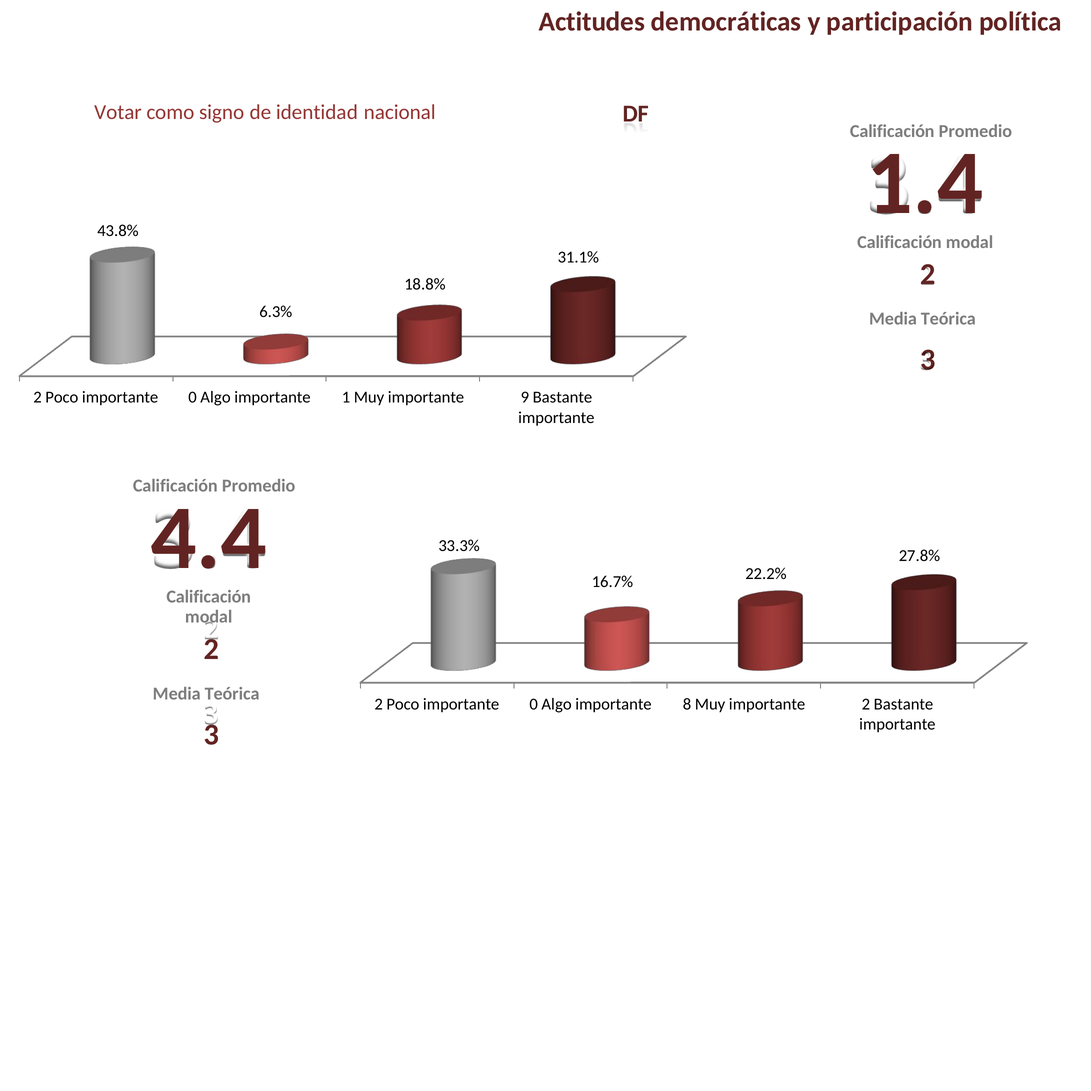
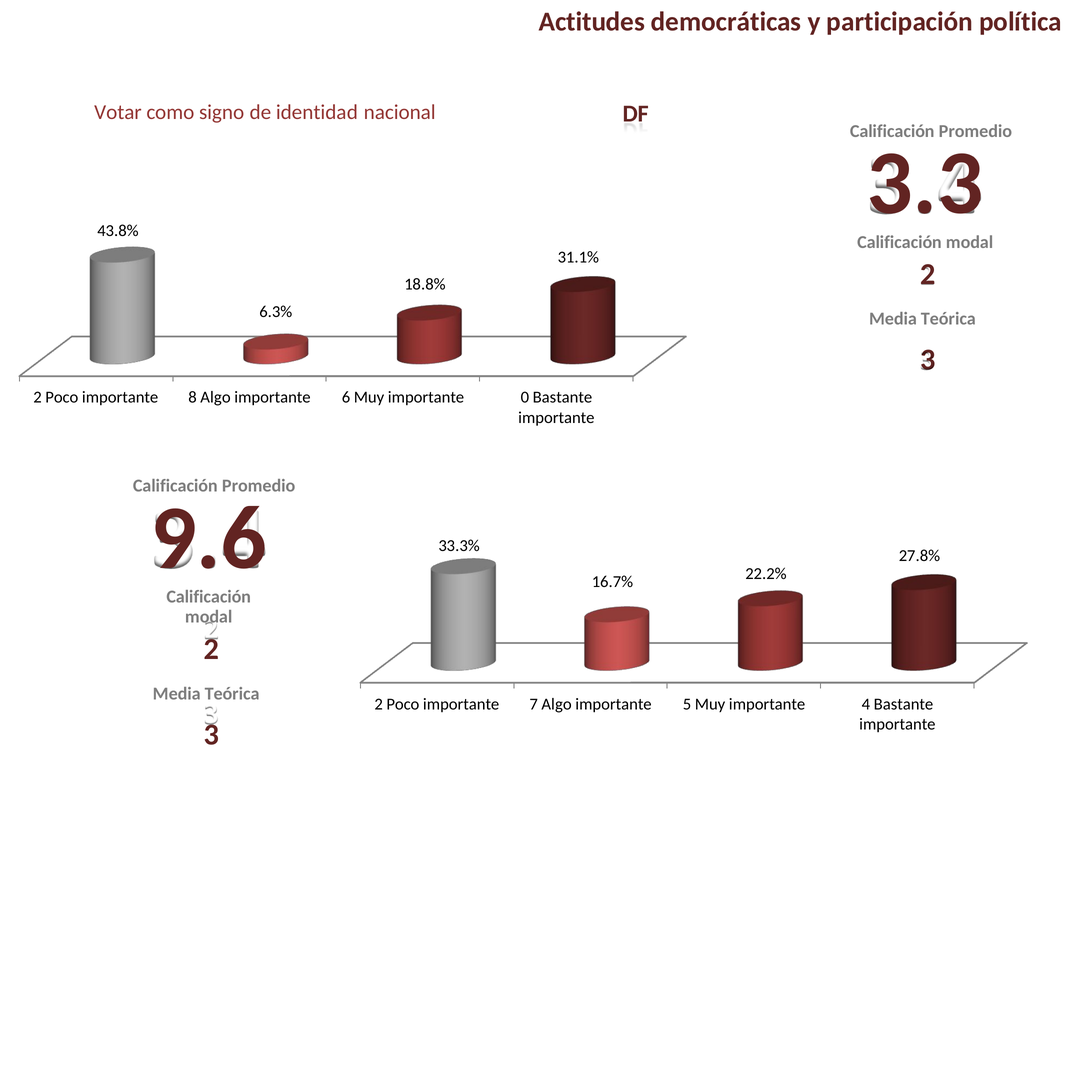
1.4: 1.4 -> 3.3 (925, 183)
0: 0 -> 8 (193, 397)
1: 1 -> 6 (346, 397)
9: 9 -> 0 (525, 397)
4.4: 4.4 -> 9.6 (209, 538)
0: 0 -> 7 (534, 704)
8: 8 -> 5 (687, 704)
importante 2: 2 -> 4 (866, 704)
